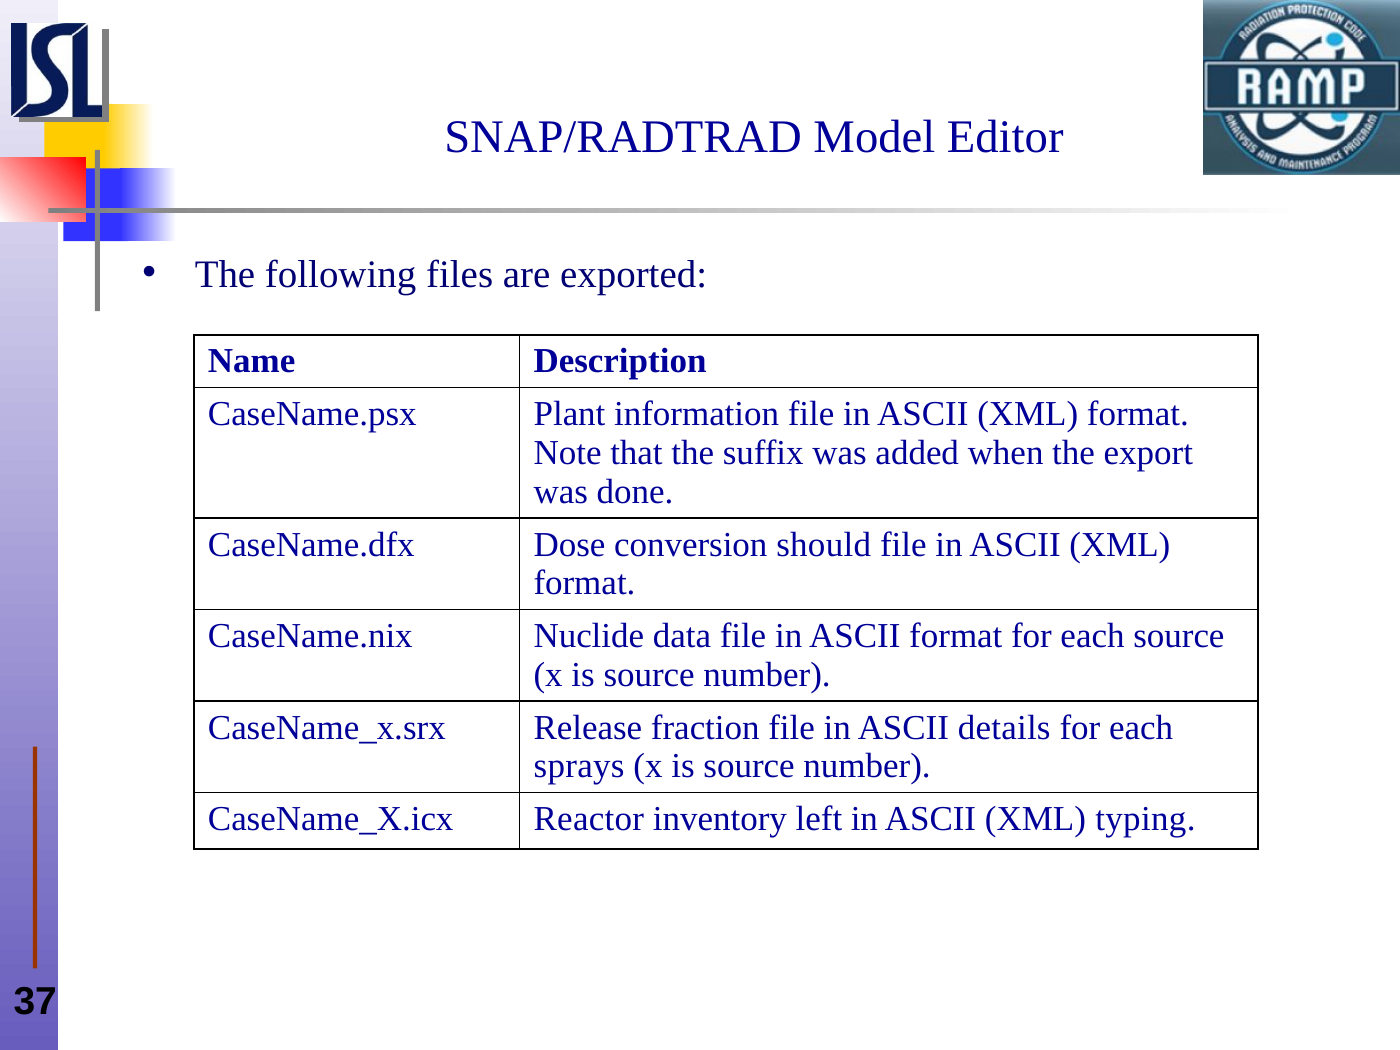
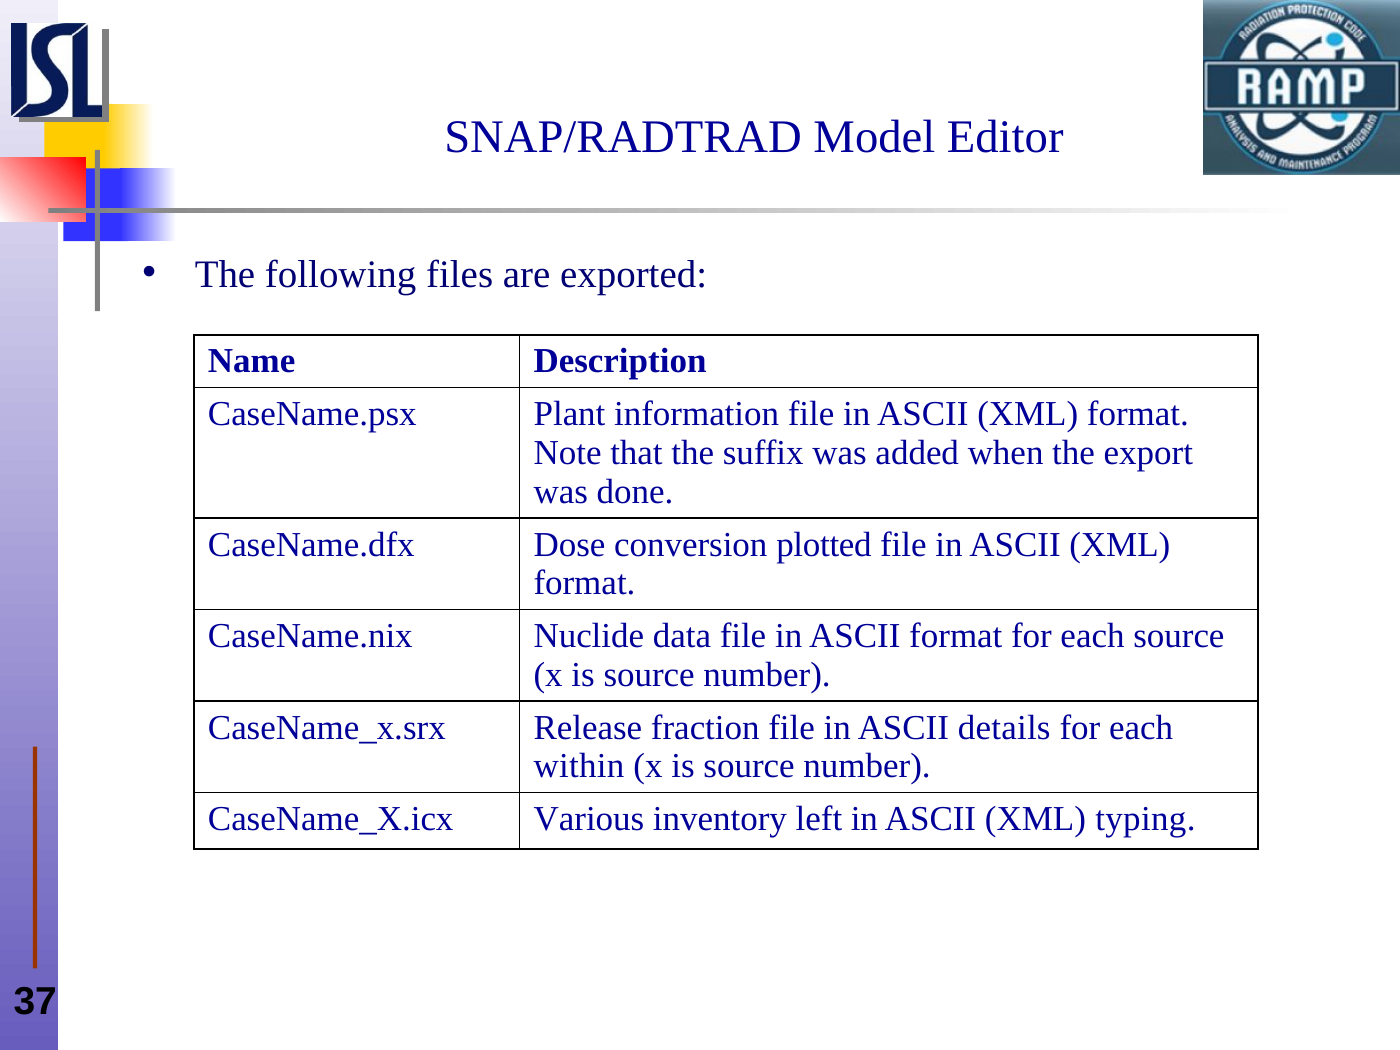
should: should -> plotted (824, 544)
sprays: sprays -> within (579, 766)
Reactor: Reactor -> Various (589, 819)
